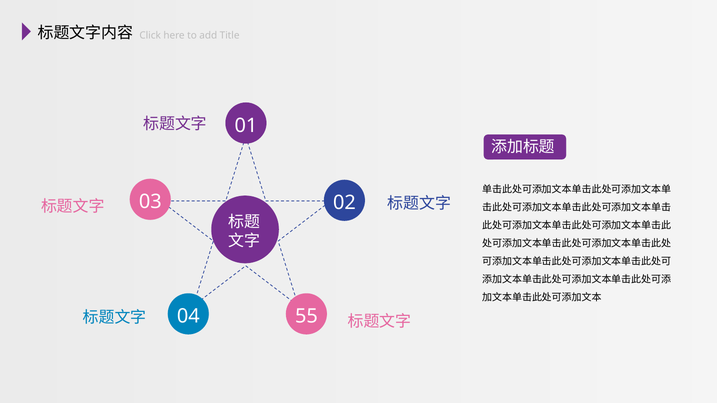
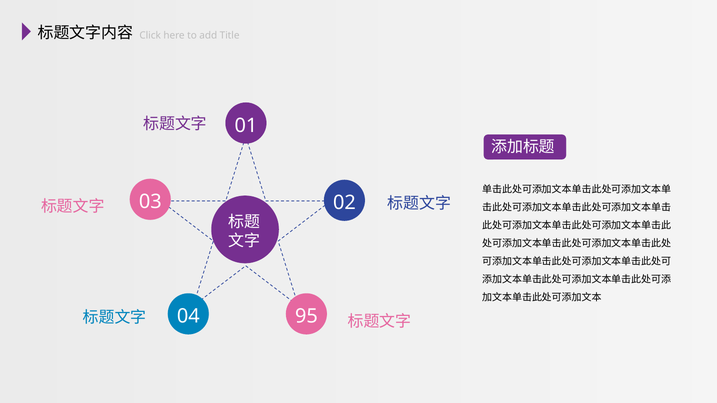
55: 55 -> 95 (306, 316)
